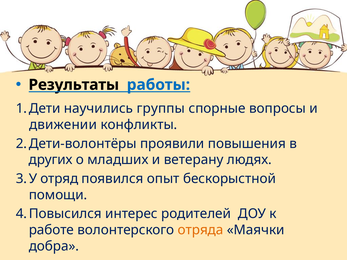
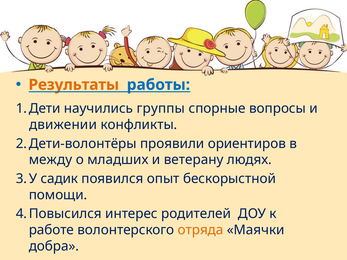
Результаты colour: black -> orange (74, 85)
повышения: повышения -> ориентиров (247, 144)
других: других -> между (50, 160)
отряд: отряд -> садик (59, 179)
